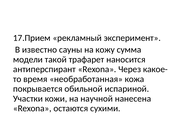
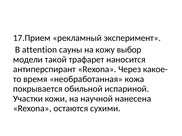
известно: известно -> attention (40, 50)
сумма: сумма -> выбор (129, 50)
